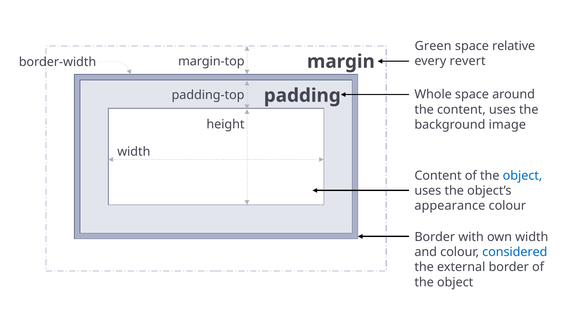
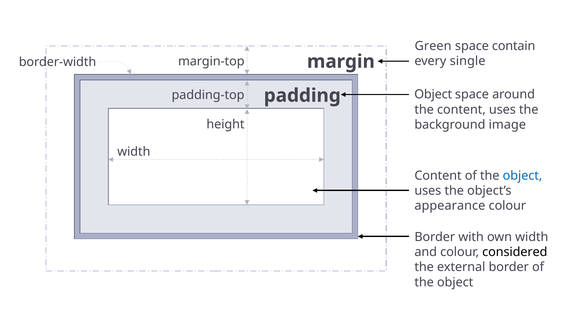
relative: relative -> contain (514, 46)
revert: revert -> single (468, 61)
Whole: Whole -> Object (433, 94)
considered colour: blue -> black (515, 252)
